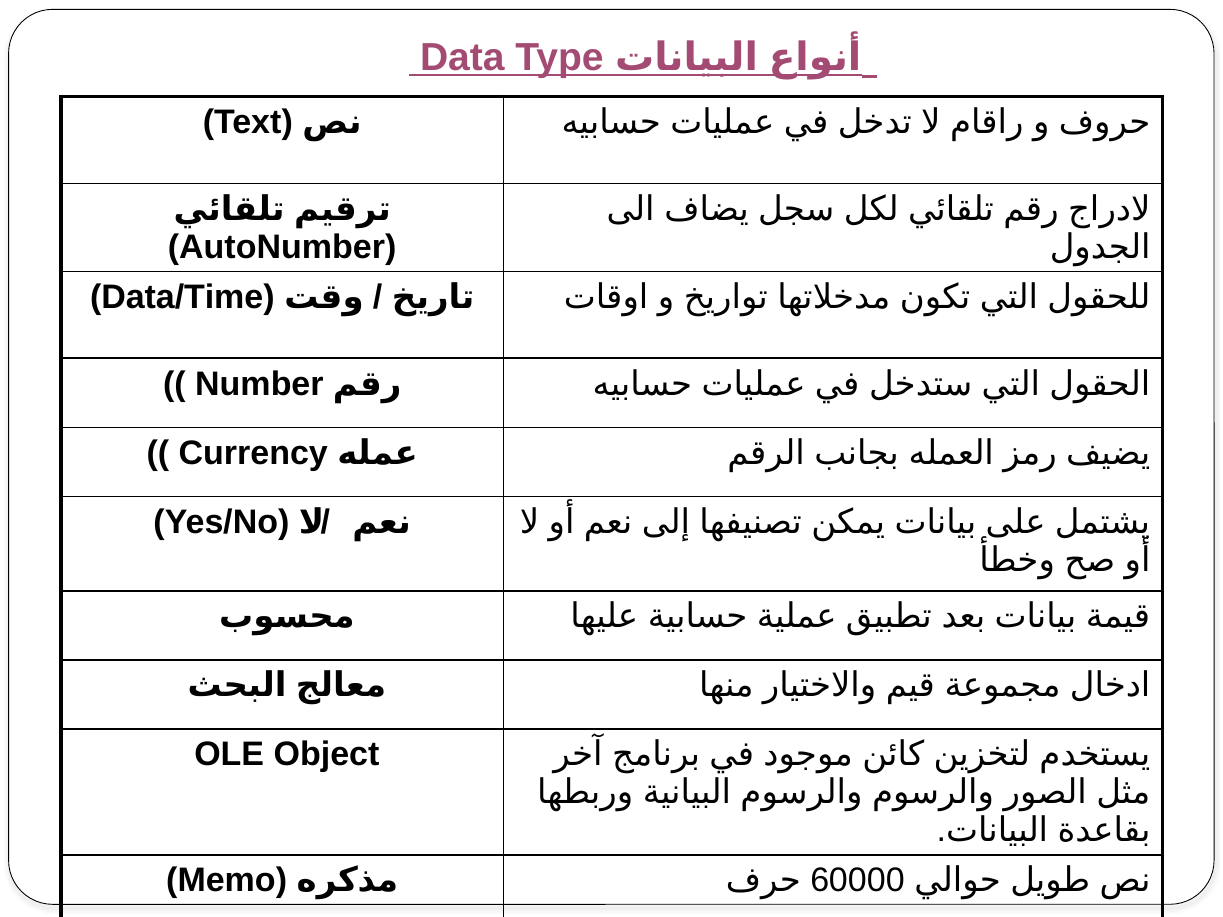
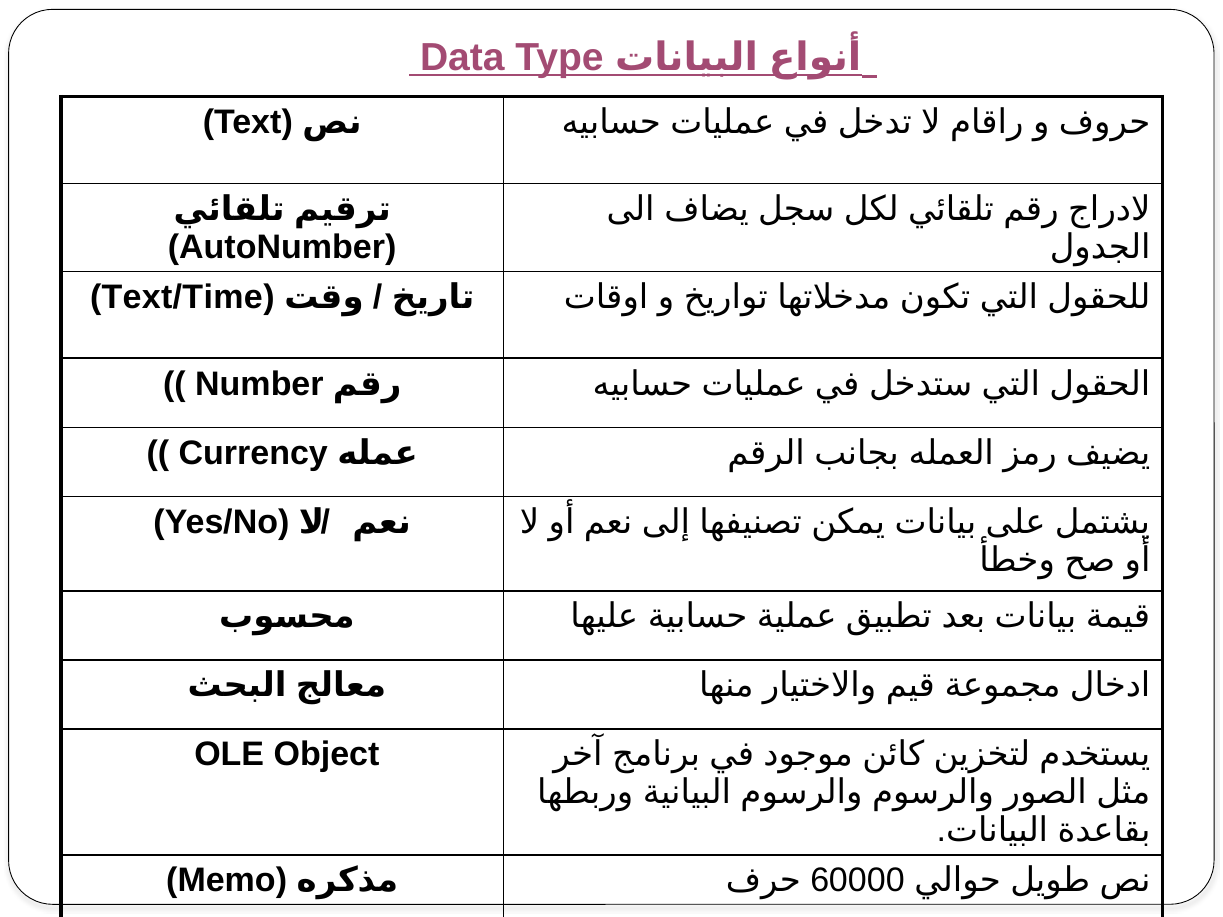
Data/Time: Data/Time -> Text/Time (182, 297)
